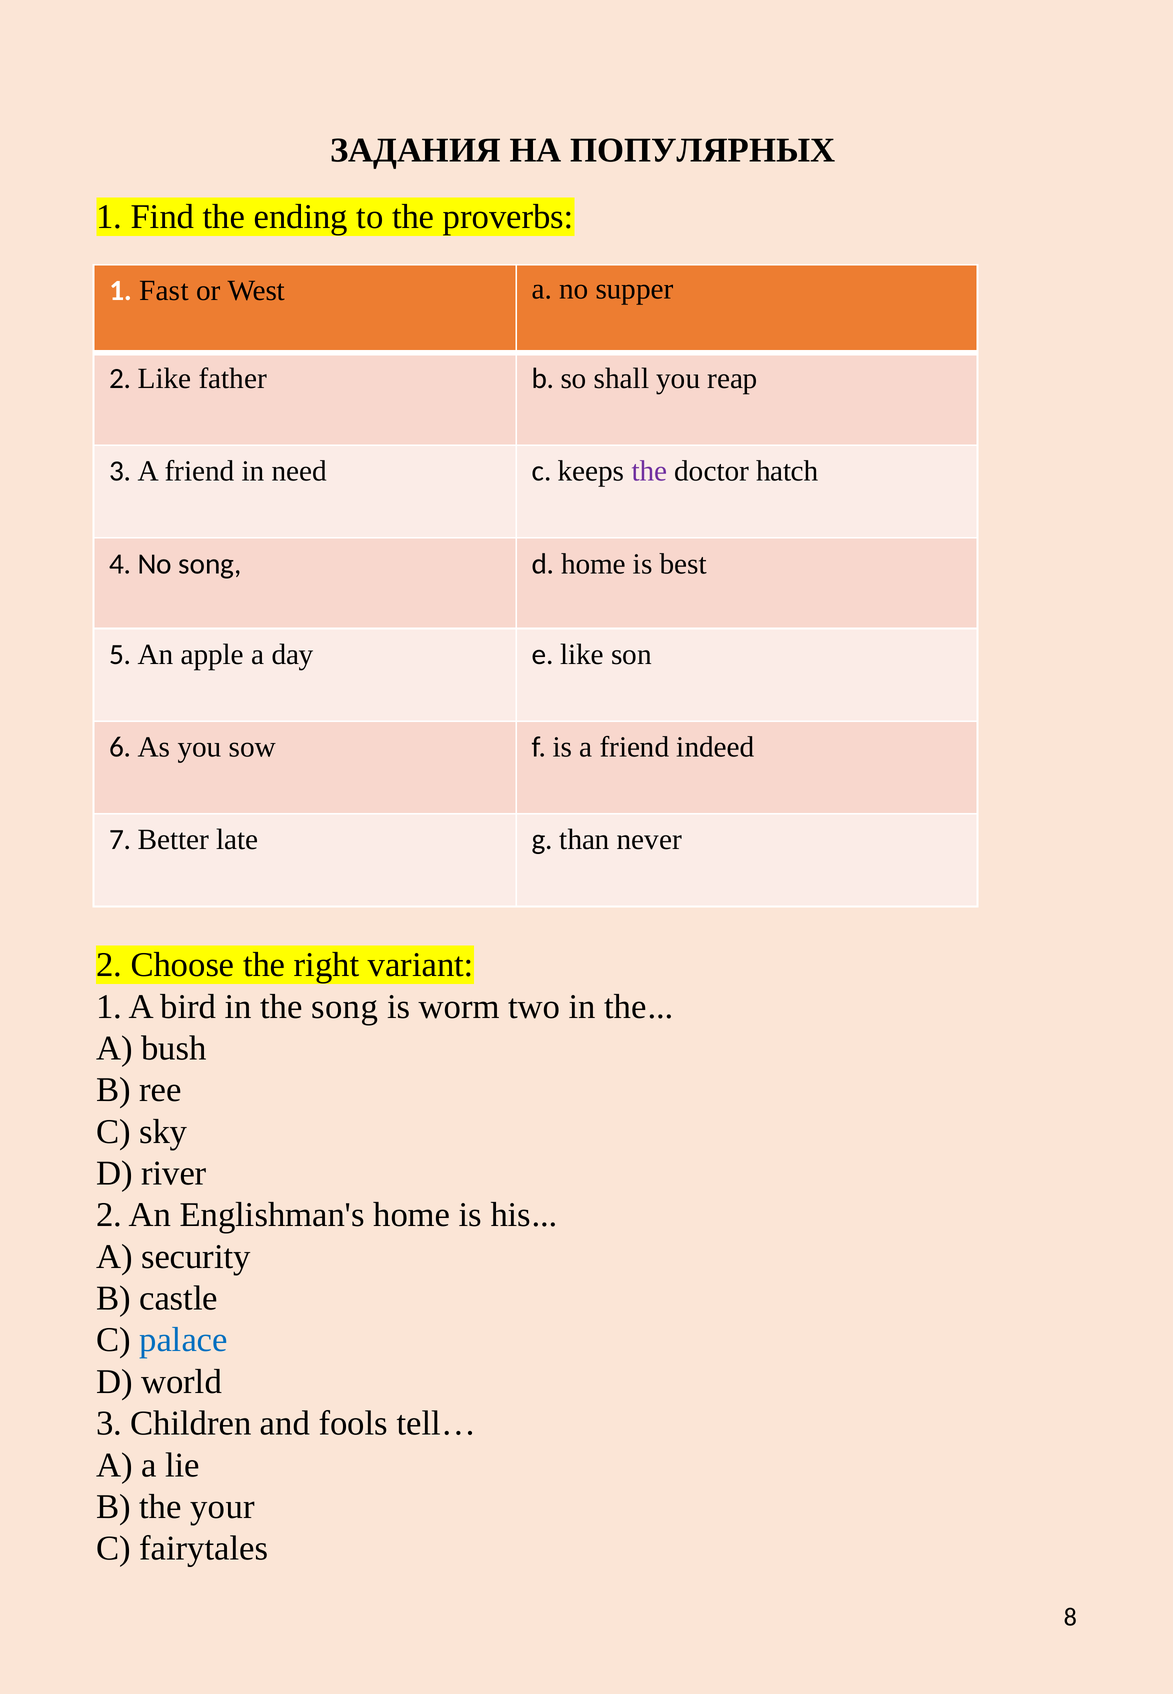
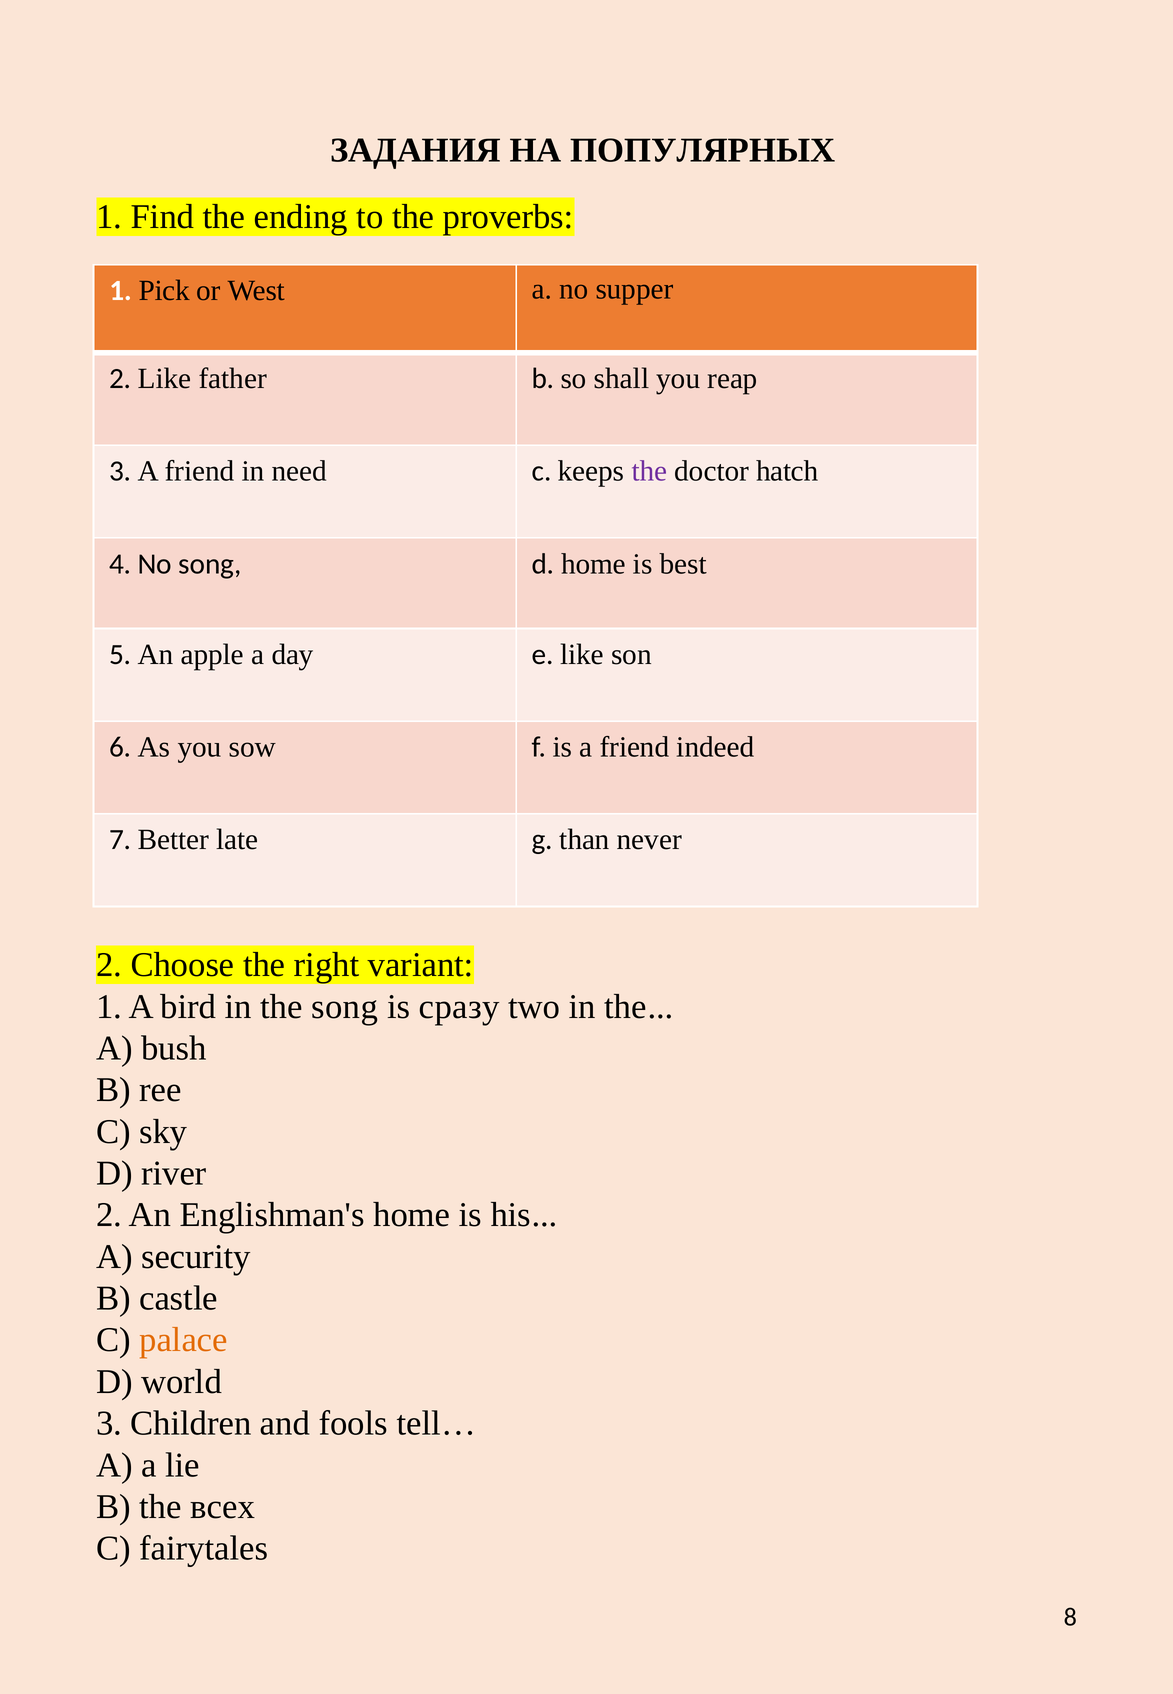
Fast: Fast -> Pick (164, 291)
worm: worm -> сразу (459, 1007)
palace colour: blue -> orange (183, 1340)
your: your -> всех (223, 1507)
